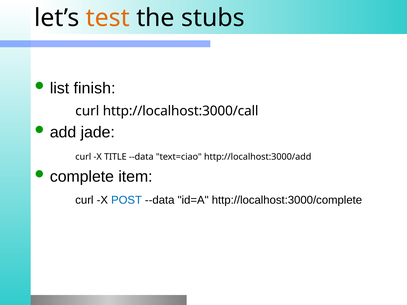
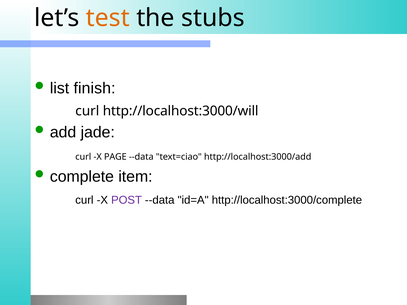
http://localhost:3000/call: http://localhost:3000/call -> http://localhost:3000/will (181, 111)
TITLE: TITLE -> PAGE (115, 157)
POST colour: blue -> purple (127, 200)
